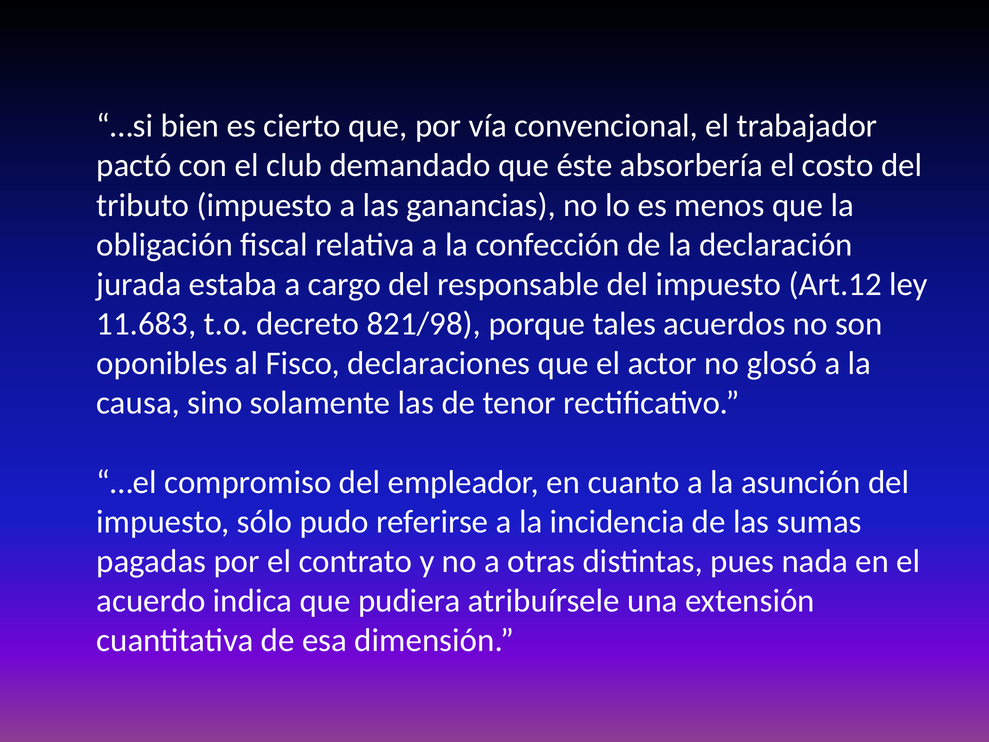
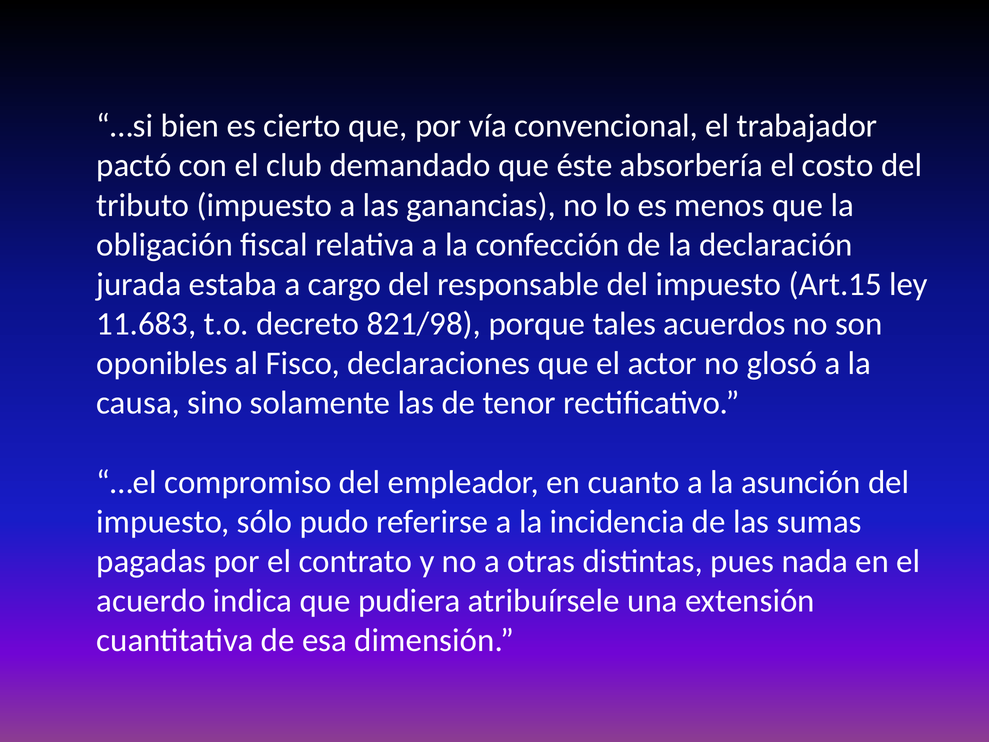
Art.12: Art.12 -> Art.15 (835, 284)
